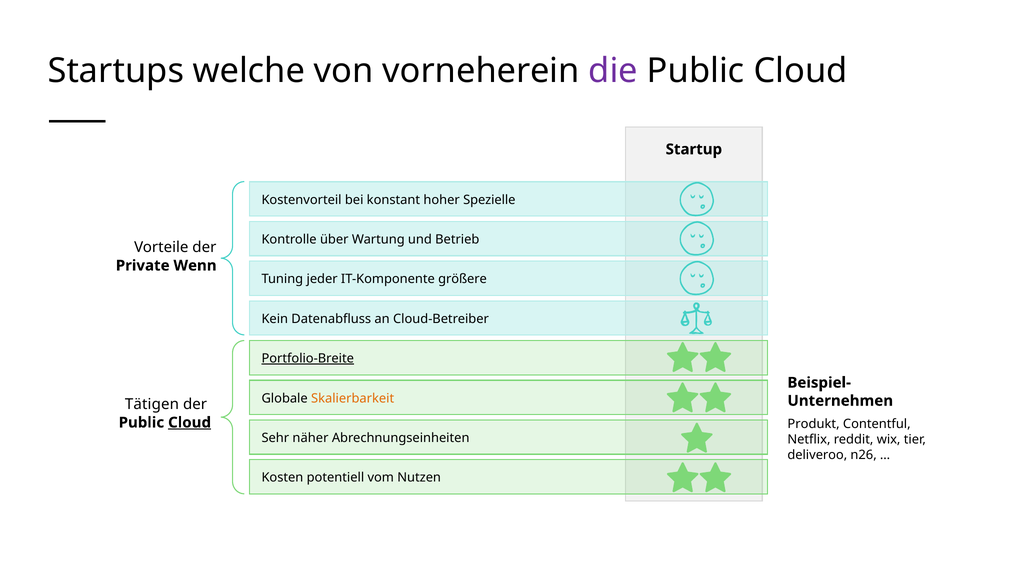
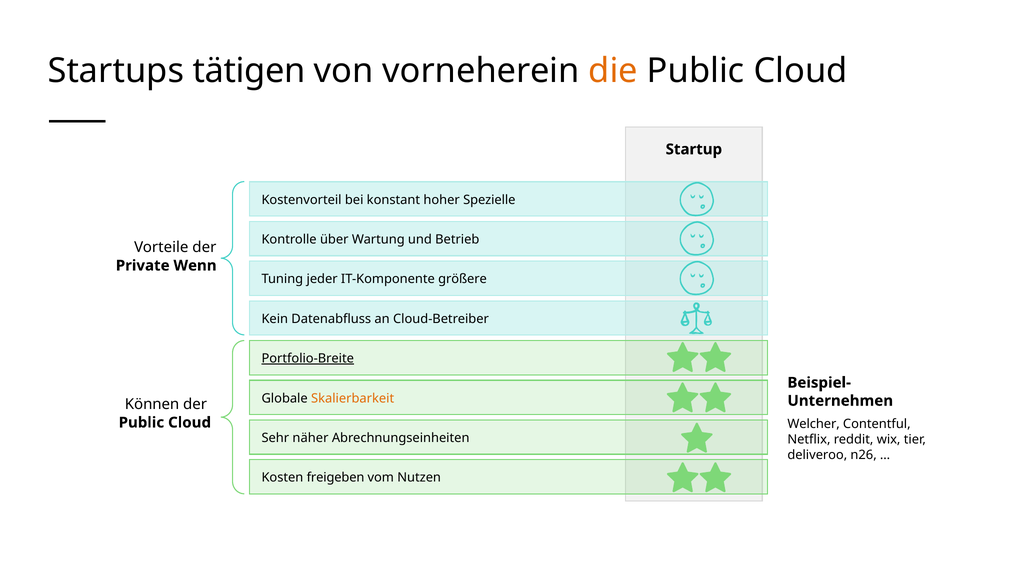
welche: welche -> tätigen (249, 71)
die colour: purple -> orange (613, 71)
Tätigen: Tätigen -> Können (152, 405)
Cloud underline: present -> none (190, 423)
Produkt: Produkt -> Welcher (814, 424)
potentiell: potentiell -> freigeben (336, 478)
